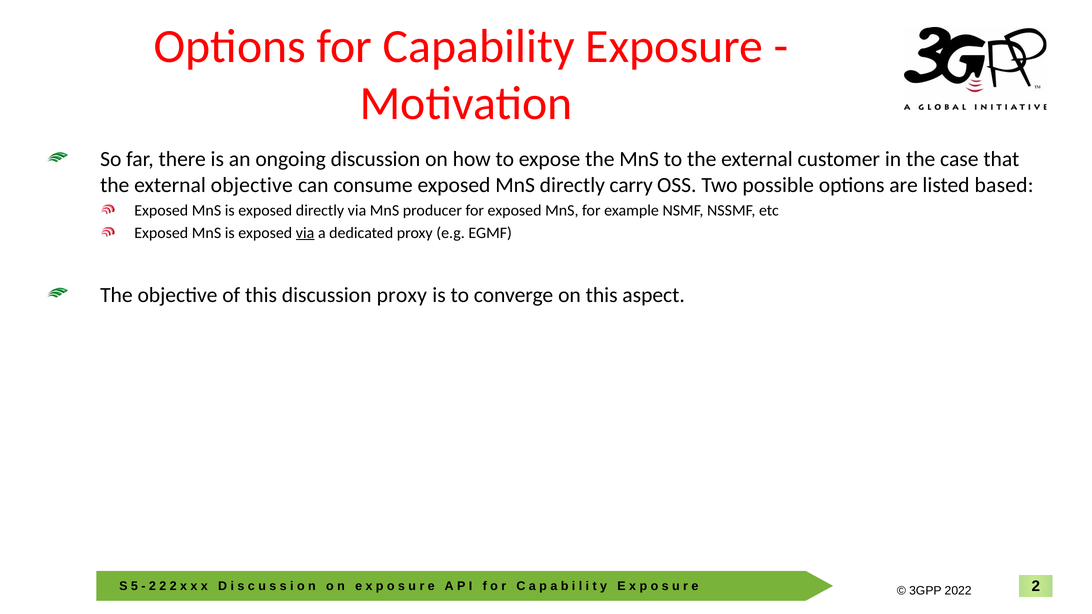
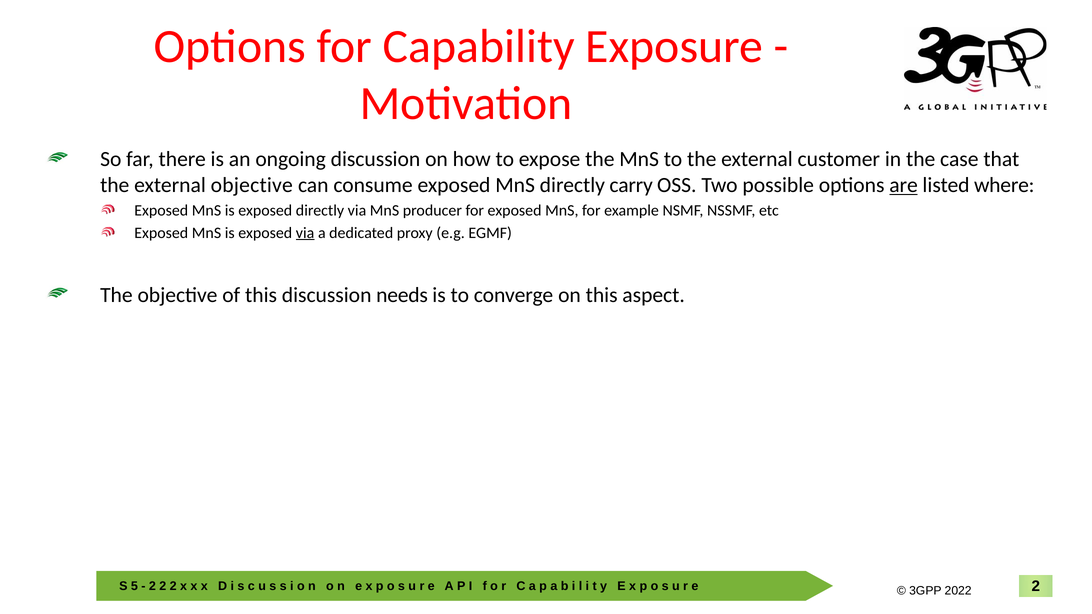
are underline: none -> present (904, 185)
based: based -> where (1004, 185)
discussion proxy: proxy -> needs (402, 295)
